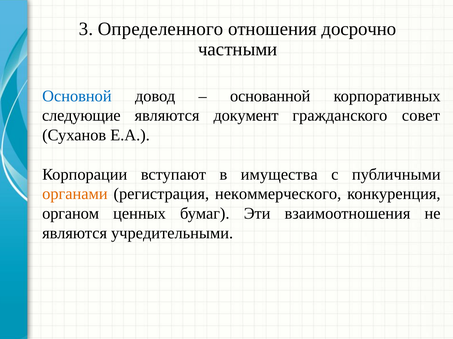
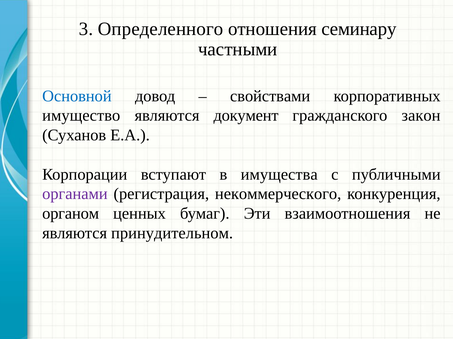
досрочно: досрочно -> семинару (359, 29)
основанной: основанной -> свойствами (270, 96)
следующие: следующие -> имущество (81, 116)
совет: совет -> закон (421, 116)
органами colour: orange -> purple (75, 194)
учредительными: учредительными -> принудительном (172, 234)
